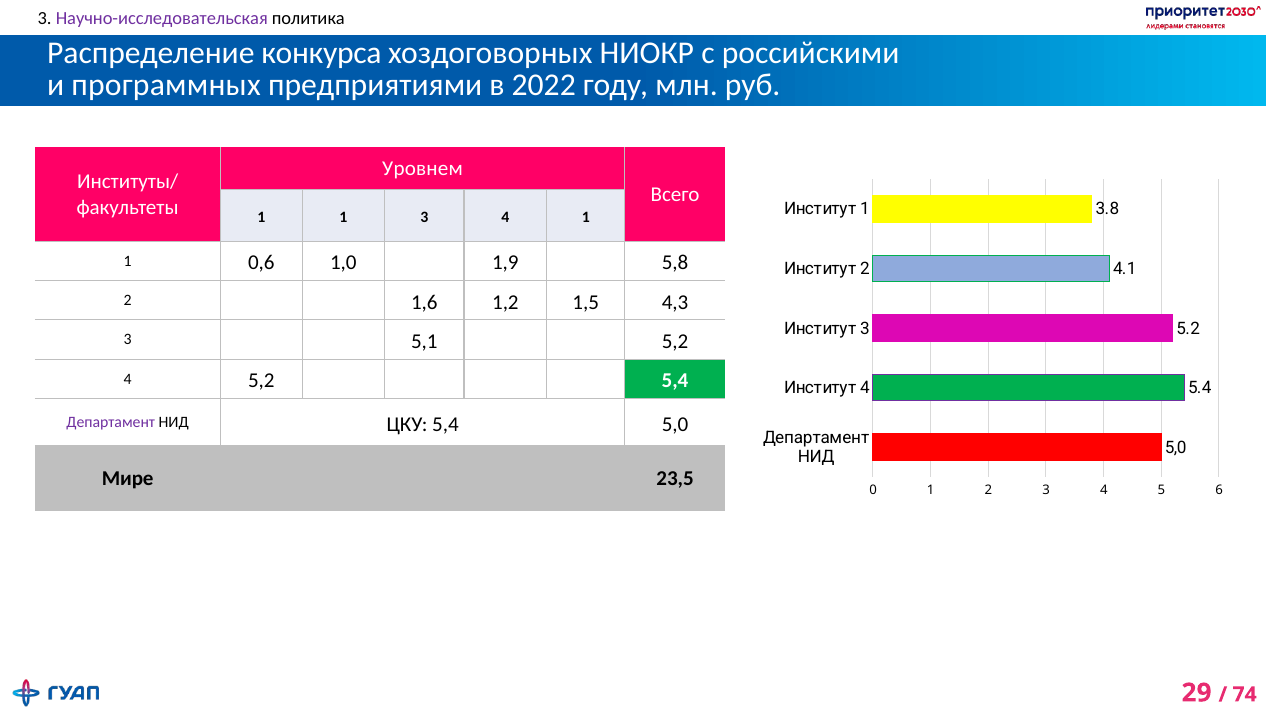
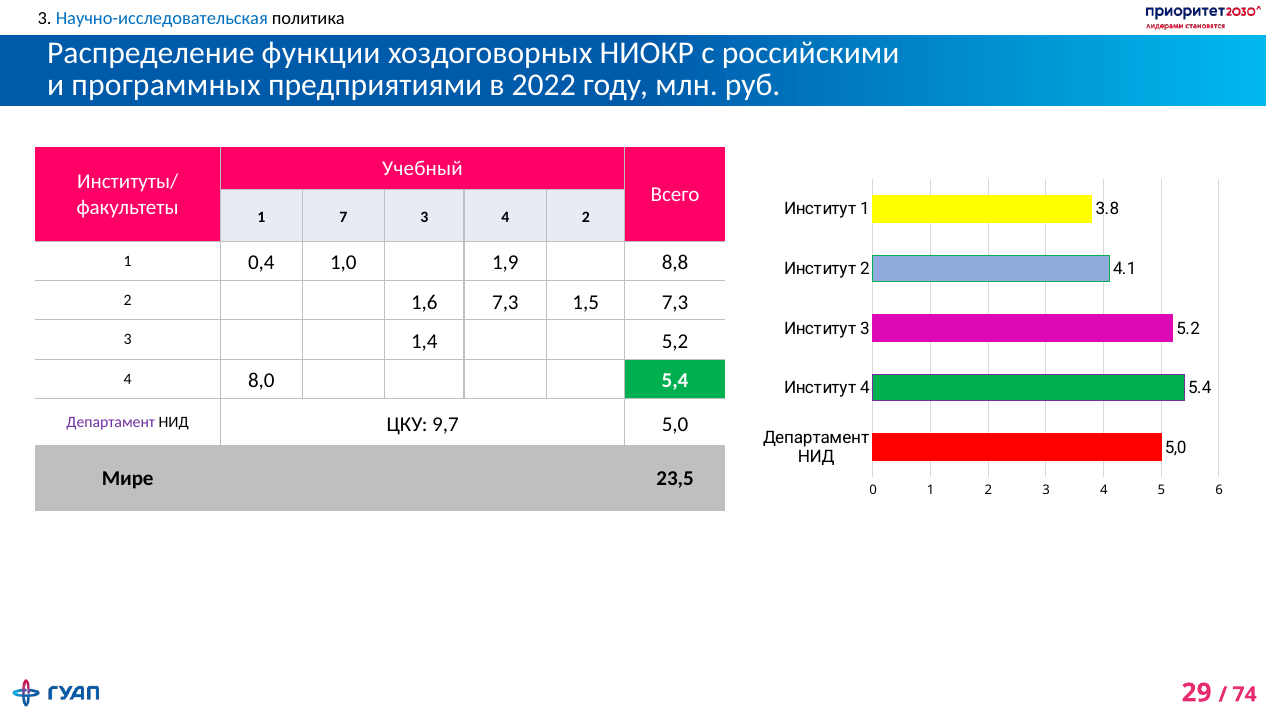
Научно-исследовательская colour: purple -> blue (162, 19)
конкурса: конкурса -> функции (321, 53)
Уровнем: Уровнем -> Учебный (423, 169)
1: 1 -> 7 (343, 217)
4 1: 1 -> 2 (586, 217)
0,6: 0,6 -> 0,4 (261, 263)
5,8: 5,8 -> 8,8 (675, 263)
1,6 1,2: 1,2 -> 7,3 (505, 302)
1,5 4,3: 4,3 -> 7,3 (675, 302)
5,1: 5,1 -> 1,4 (424, 342)
4 5,2: 5,2 -> 8,0 (261, 381)
ЦКУ 5,4: 5,4 -> 9,7 (445, 424)
